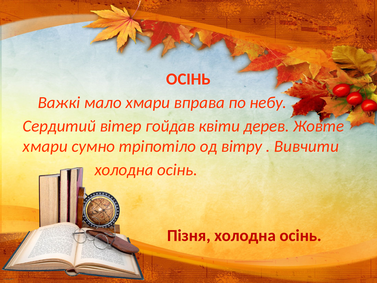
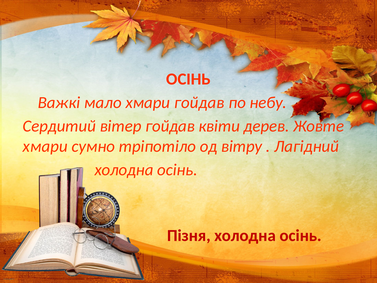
хмари вправа: вправа -> гойдав (199, 103)
Вивчити: Вивчити -> Лагідний (307, 146)
